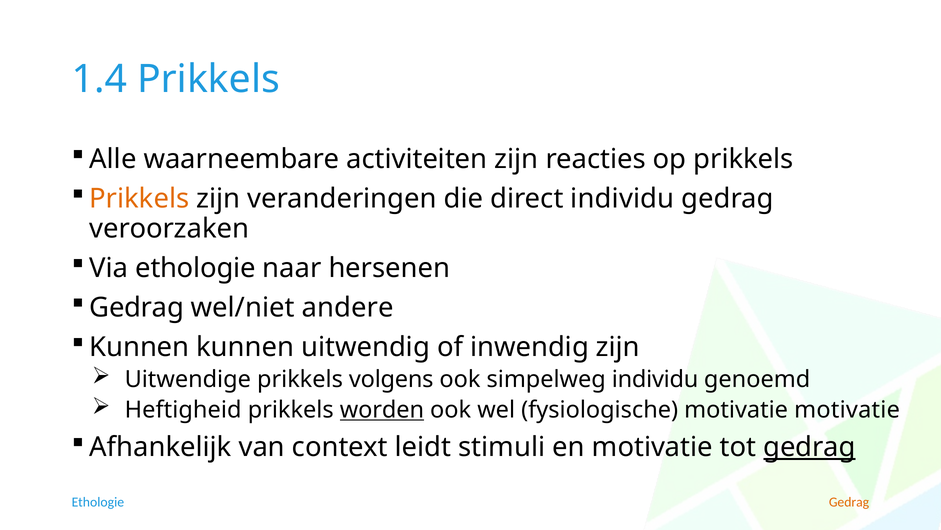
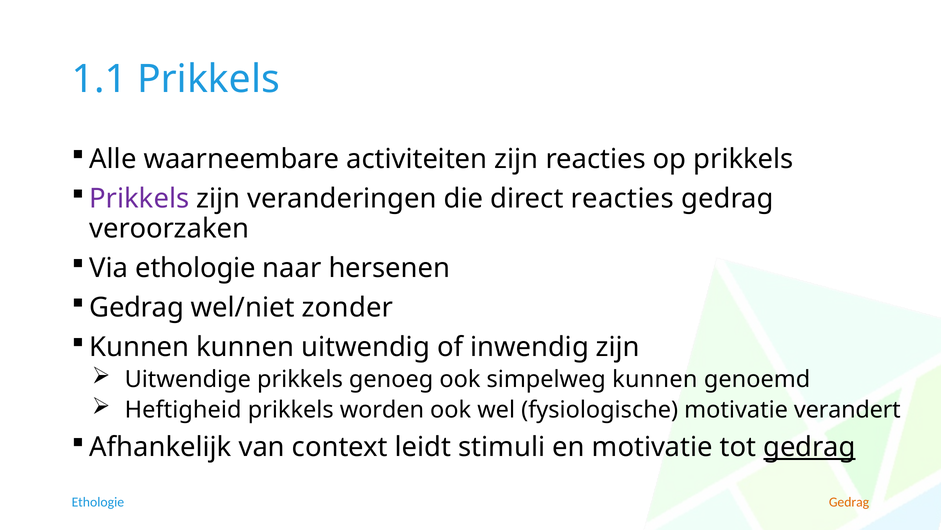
1.4: 1.4 -> 1.1 (99, 79)
Prikkels colour: orange -> purple (139, 199)
direct individu: individu -> reacties (622, 199)
andere: andere -> zonder (347, 307)
volgens: volgens -> genoeg (391, 379)
simpelweg individu: individu -> kunnen (655, 379)
worden underline: present -> none (382, 409)
motivatie motivatie: motivatie -> verandert (847, 409)
